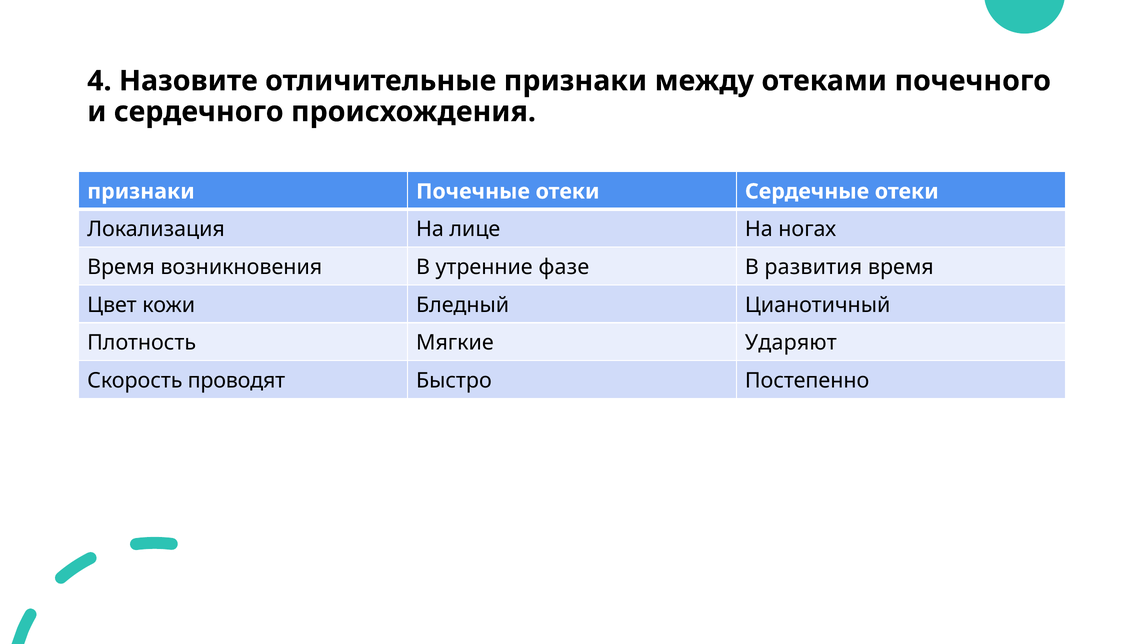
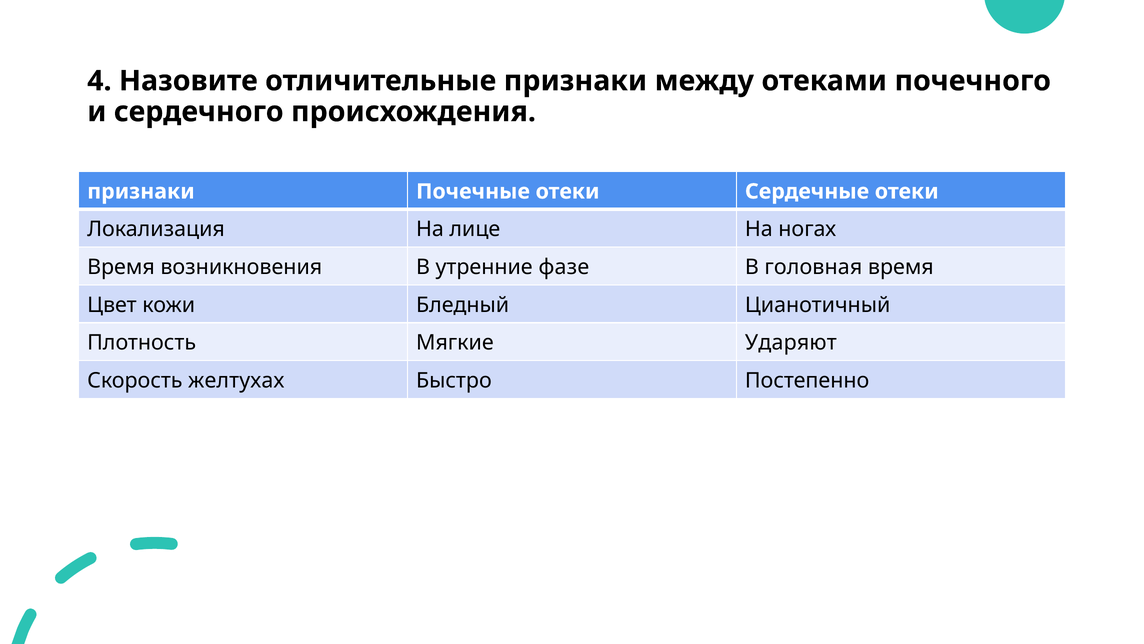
развития: развития -> головная (813, 267)
проводят: проводят -> желтухах (236, 380)
